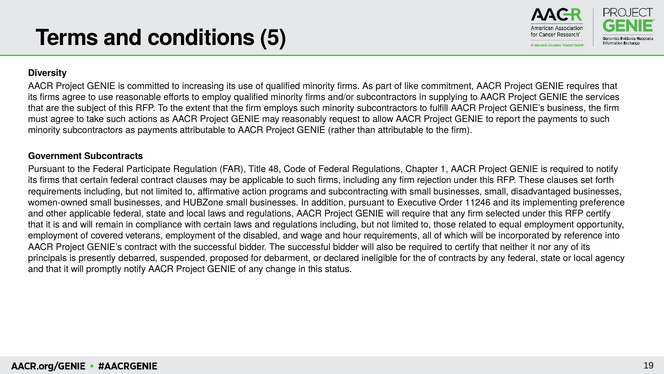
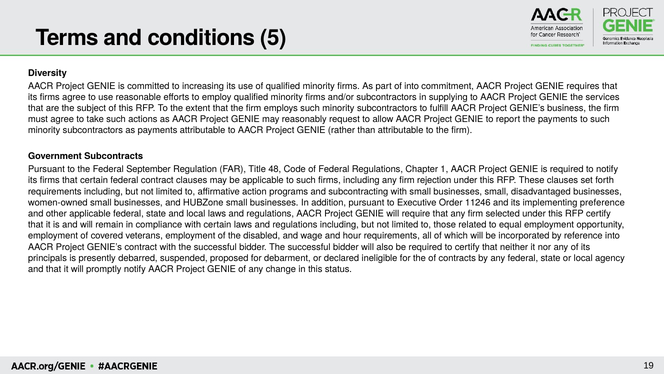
of like: like -> into (412, 86)
Participate: Participate -> September (148, 169)
